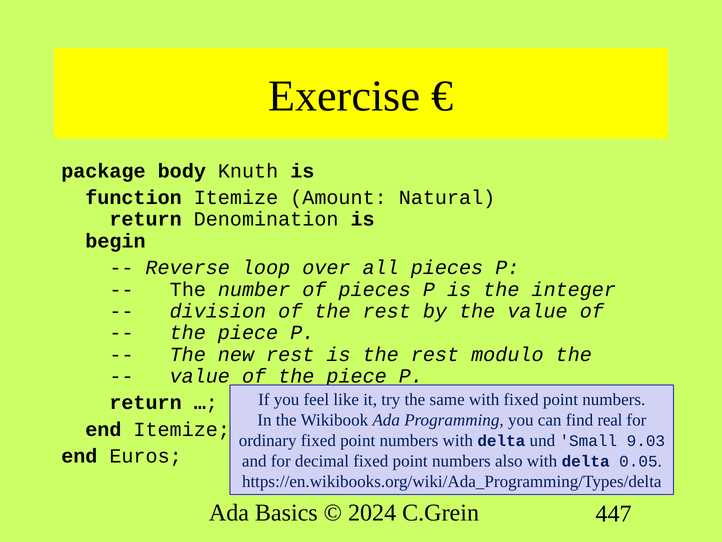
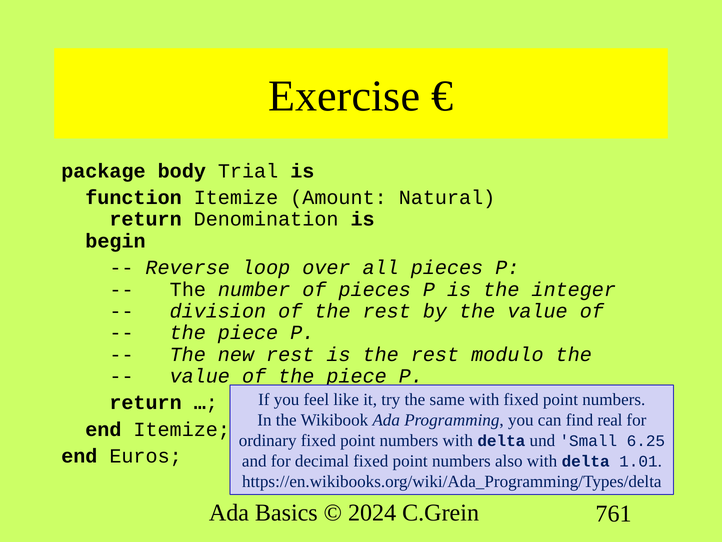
Knuth: Knuth -> Trial (248, 171)
9.03: 9.03 -> 6.25 (646, 441)
0.05: 0.05 -> 1.01 (638, 461)
447: 447 -> 761 (614, 513)
